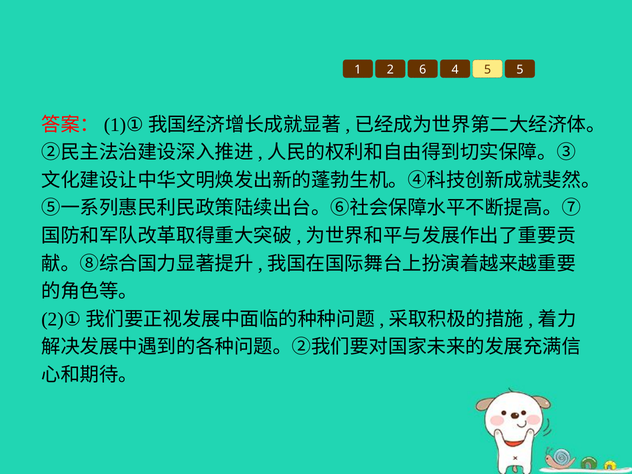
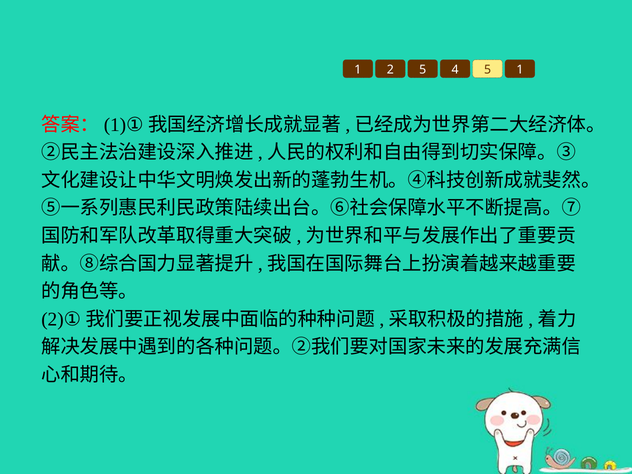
2 6: 6 -> 5 (423, 70)
5 5: 5 -> 1 (520, 70)
